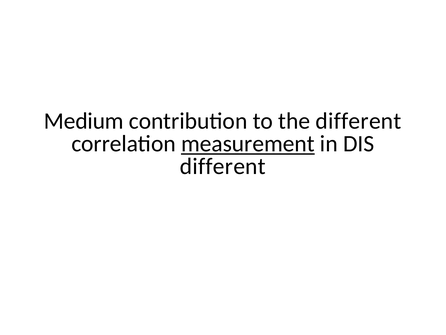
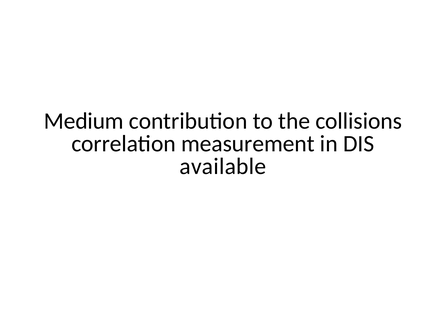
the different: different -> collisions (359, 121)
measurement underline: present -> none (248, 144)
different: different -> available (223, 166)
